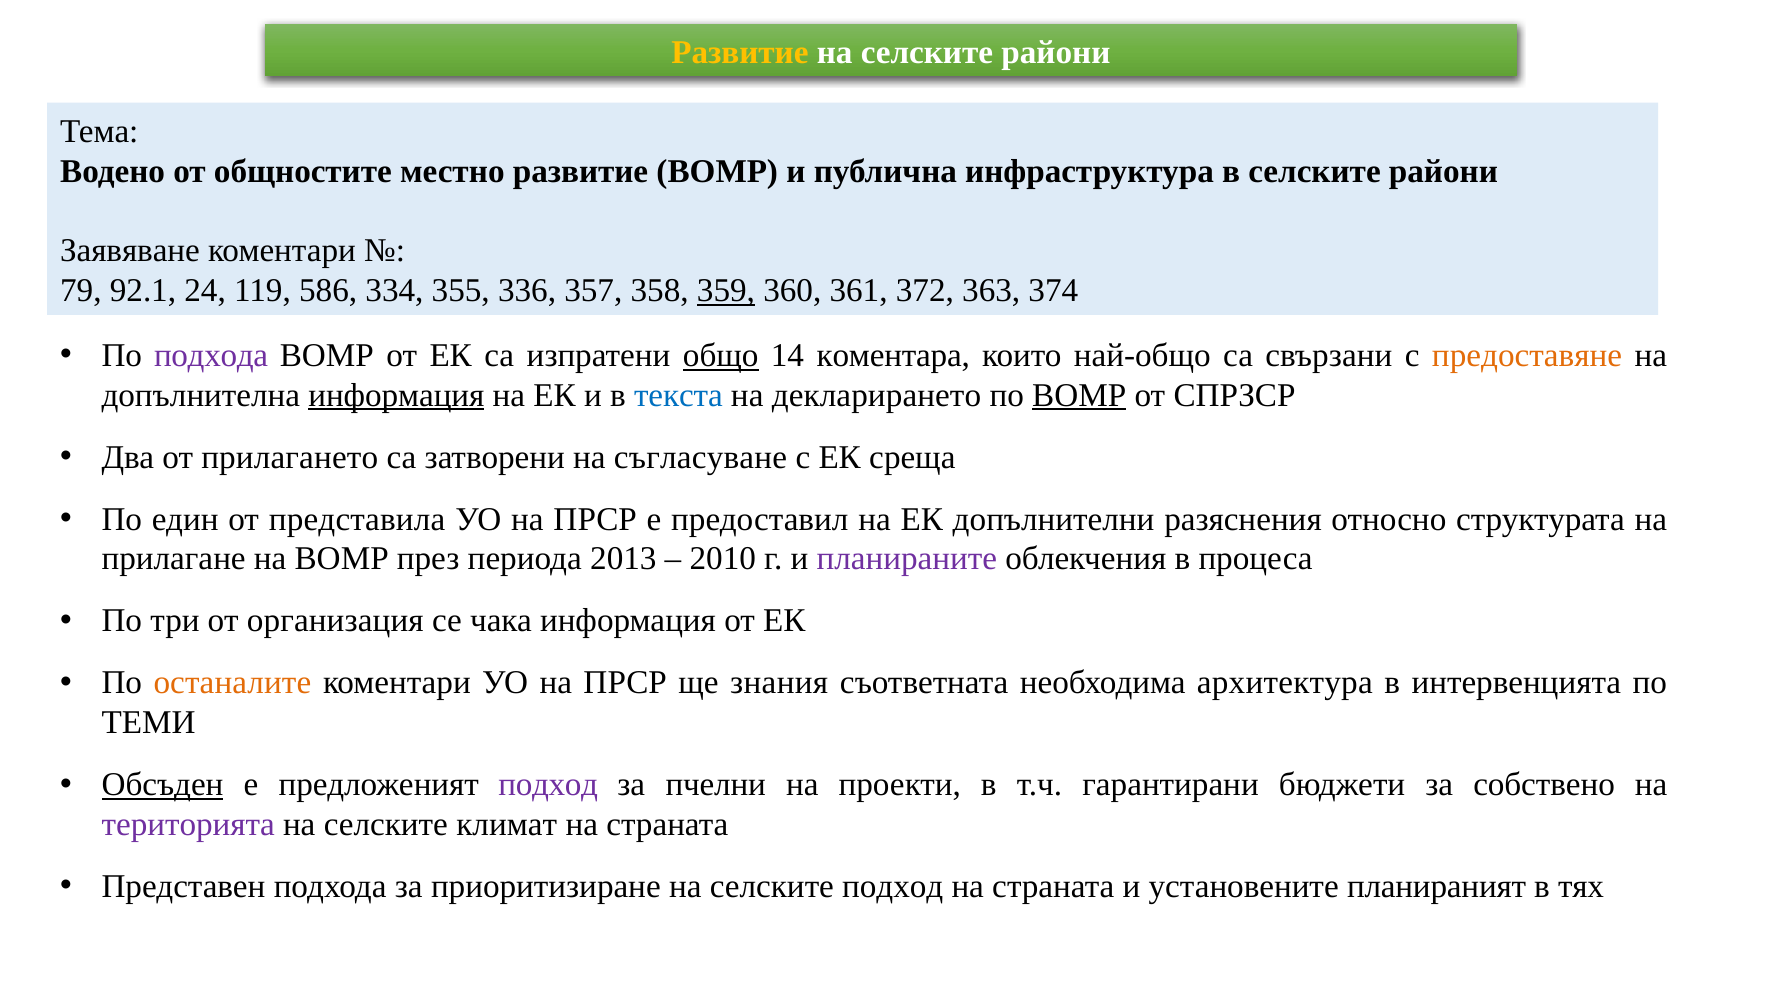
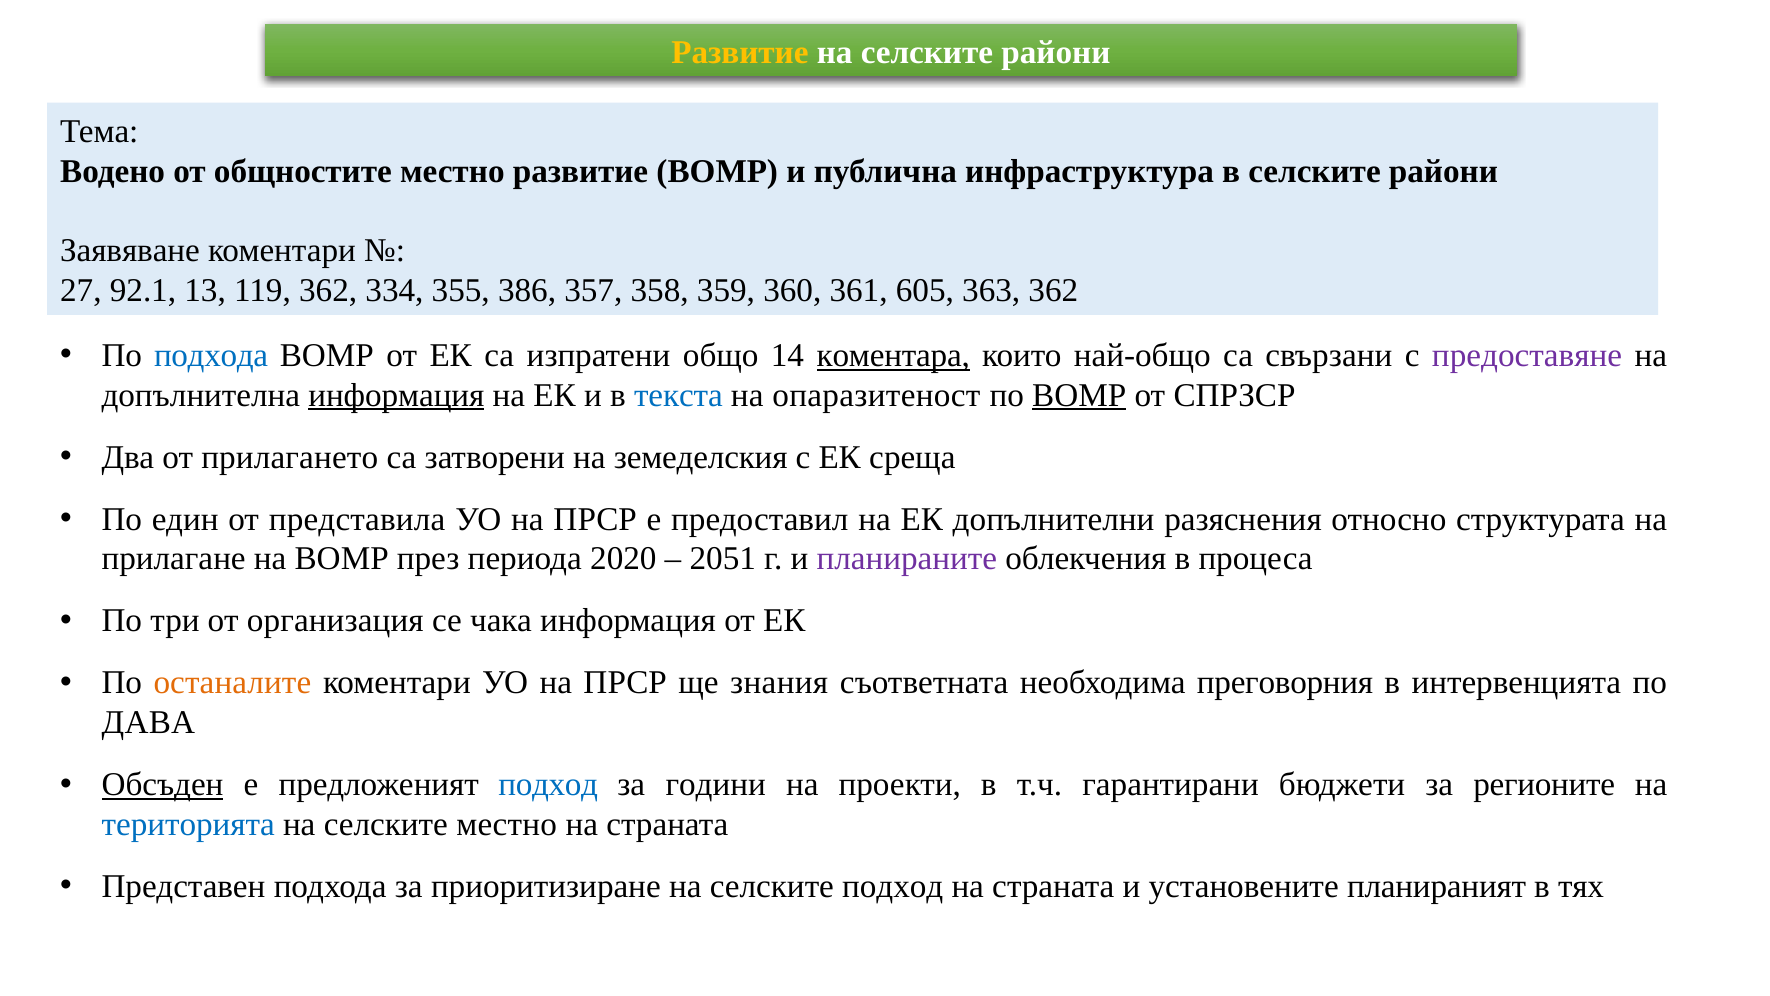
79: 79 -> 27 (81, 291)
24: 24 -> 13 (205, 291)
119 586: 586 -> 362 (328, 291)
336: 336 -> 386 (527, 291)
359 underline: present -> none (726, 291)
372: 372 -> 605 (925, 291)
363 374: 374 -> 362 (1053, 291)
подхода colour: purple -> blue (211, 355)
общо underline: present -> none (721, 355)
коментара underline: none -> present (893, 355)
предоставяне colour: orange -> purple (1527, 355)
декларирането: декларирането -> опаразитеност (876, 395)
съгласуване: съгласуване -> земеделския (701, 457)
2013: 2013 -> 2020 (623, 559)
2010: 2010 -> 2051 (723, 559)
архитектура: архитектура -> преговорния (1285, 683)
ТЕМИ: ТЕМИ -> ДАВА (148, 723)
подход colour: purple -> blue (548, 785)
пчелни: пчелни -> години (716, 785)
собствено: собствено -> регионите (1544, 785)
територията colour: purple -> blue (188, 824)
селските климат: климат -> местно (507, 824)
